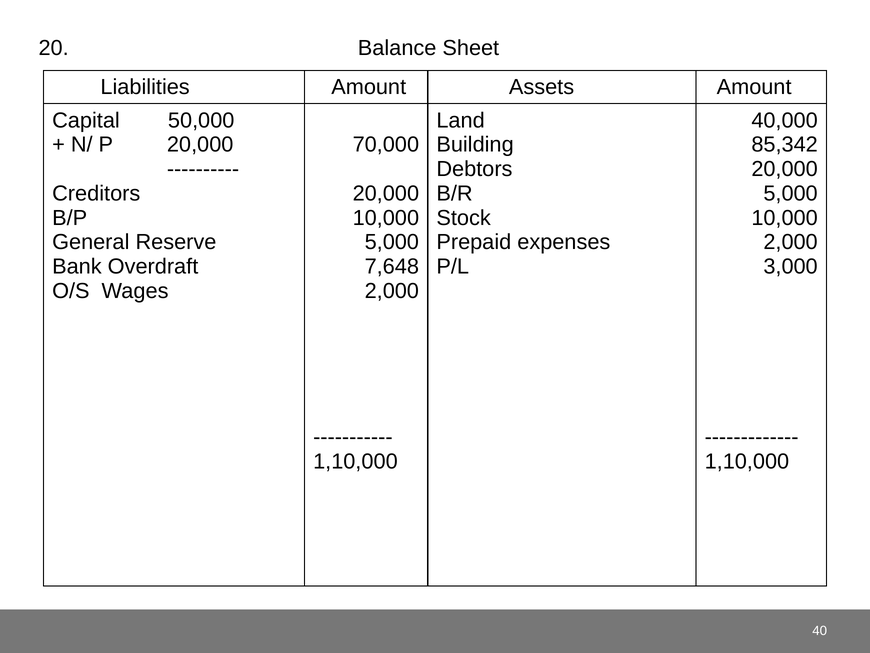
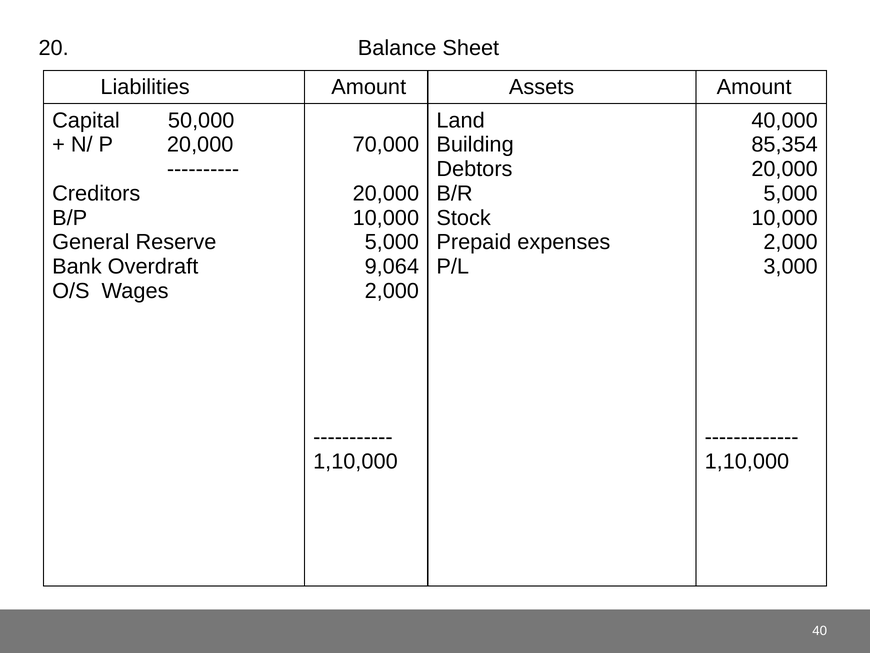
85,342: 85,342 -> 85,354 (785, 145)
7,648: 7,648 -> 9,064 (392, 266)
